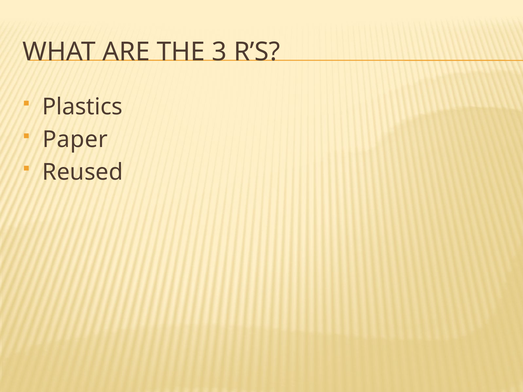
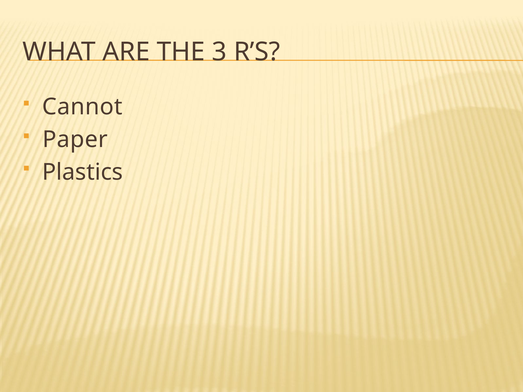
Plastics: Plastics -> Cannot (82, 107)
Reused: Reused -> Plastics (83, 172)
